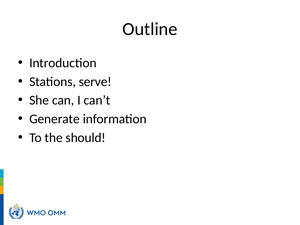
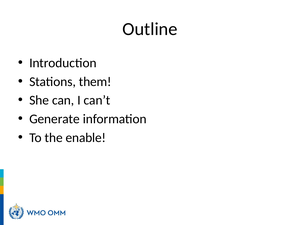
serve: serve -> them (95, 82)
should: should -> enable (86, 138)
